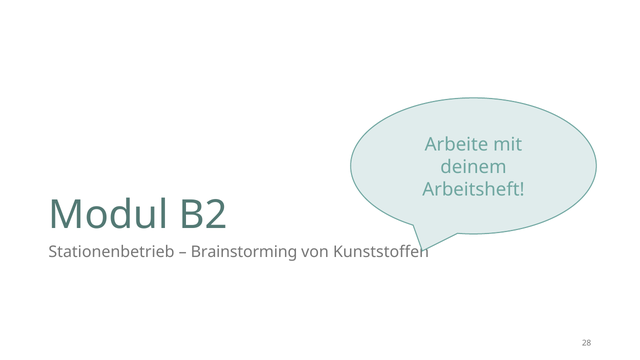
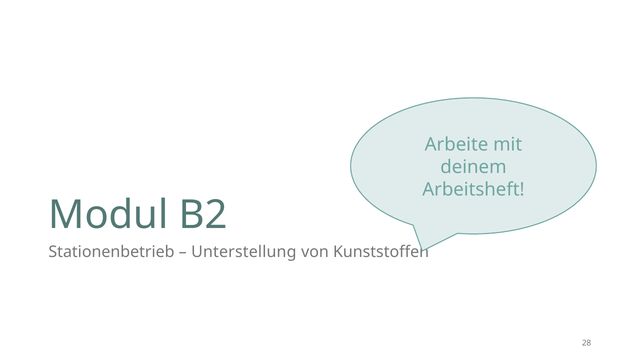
Brainstorming: Brainstorming -> Unterstellung (244, 252)
